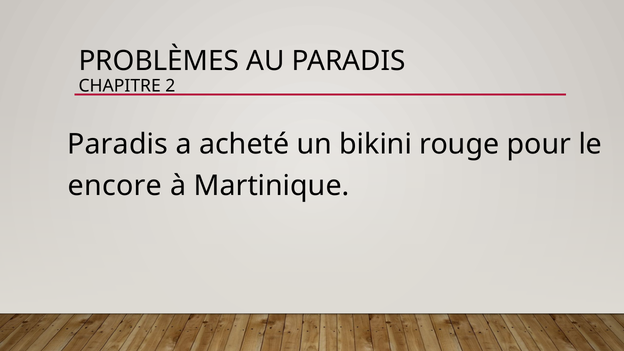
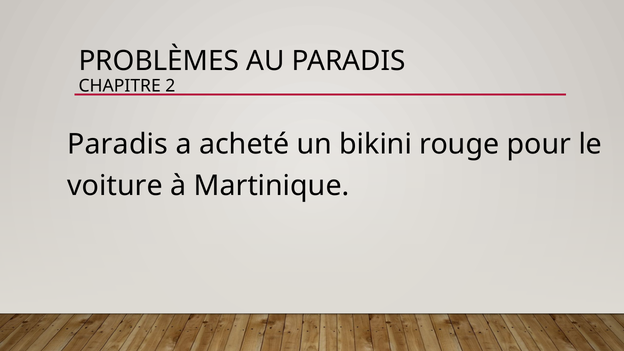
encore: encore -> voiture (115, 186)
